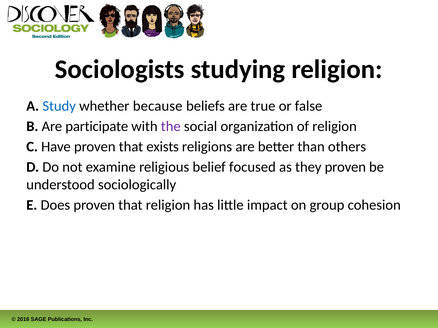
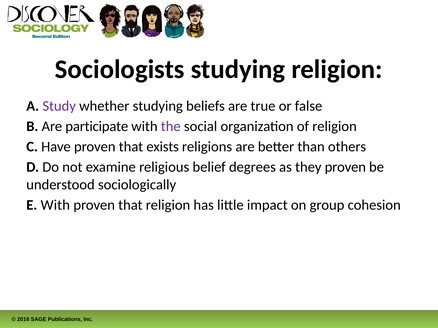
Study colour: blue -> purple (59, 106)
whether because: because -> studying (158, 106)
focused: focused -> degrees (252, 167)
E Does: Does -> With (55, 205)
